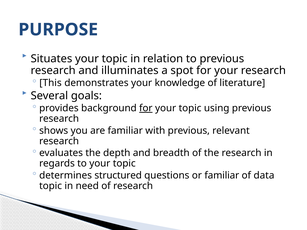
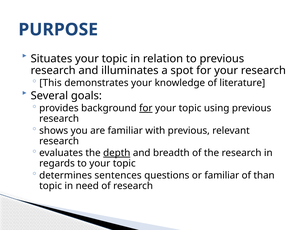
depth underline: none -> present (117, 153)
structured: structured -> sentences (118, 176)
data: data -> than (264, 176)
